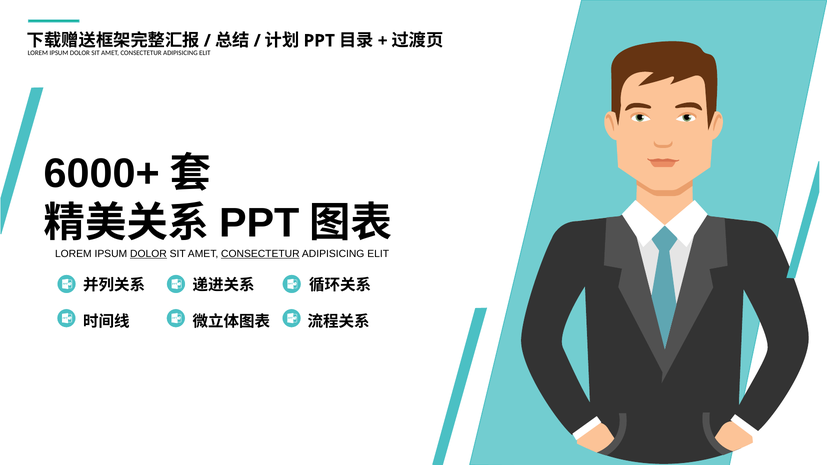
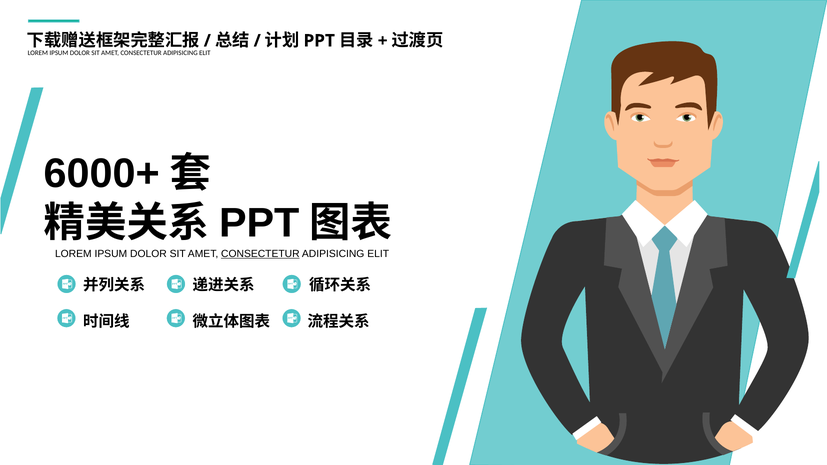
DOLOR underline: present -> none (148, 254)
